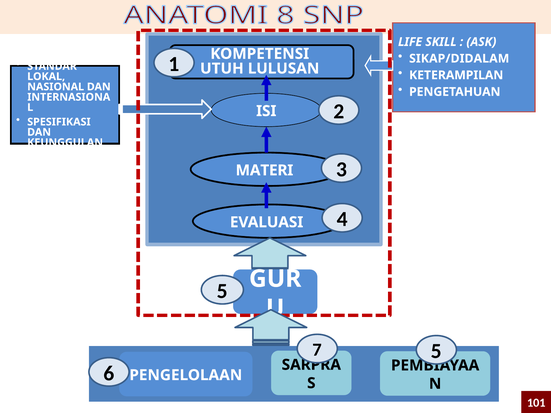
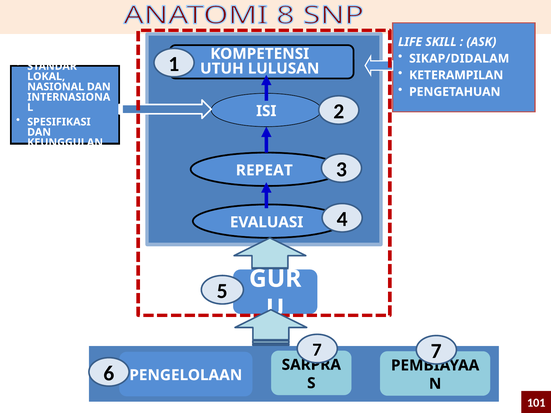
MATERI: MATERI -> REPEAT (264, 170)
7 5: 5 -> 7 (436, 351)
